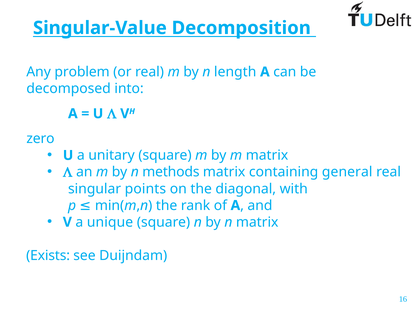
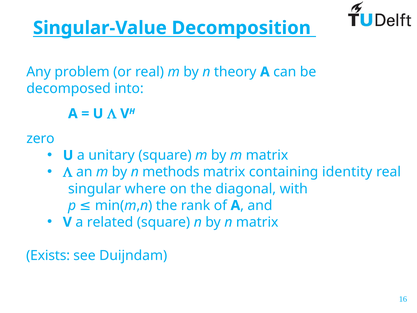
length: length -> theory (235, 72)
general: general -> identity (347, 172)
points: points -> where (145, 189)
unique: unique -> related (110, 222)
